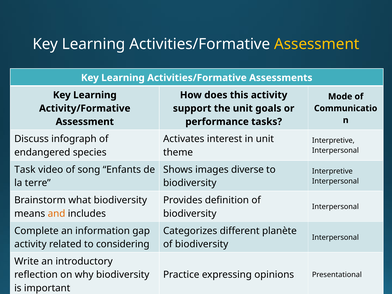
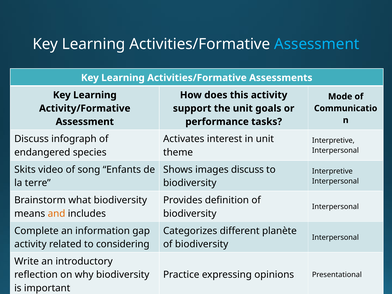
Assessment colour: yellow -> light blue (317, 44)
Task: Task -> Skits (25, 170)
images diverse: diverse -> discuss (247, 170)
